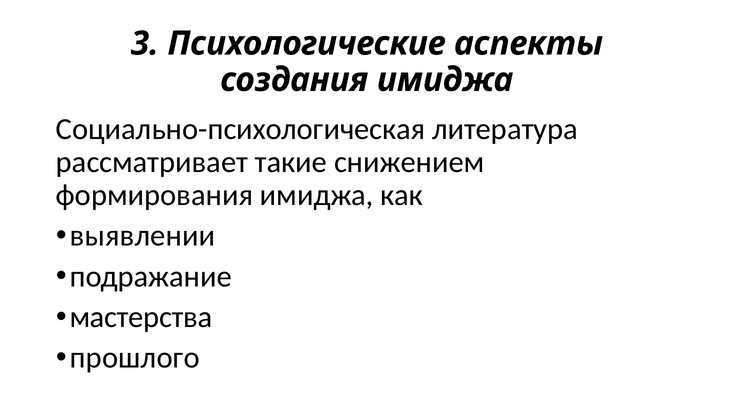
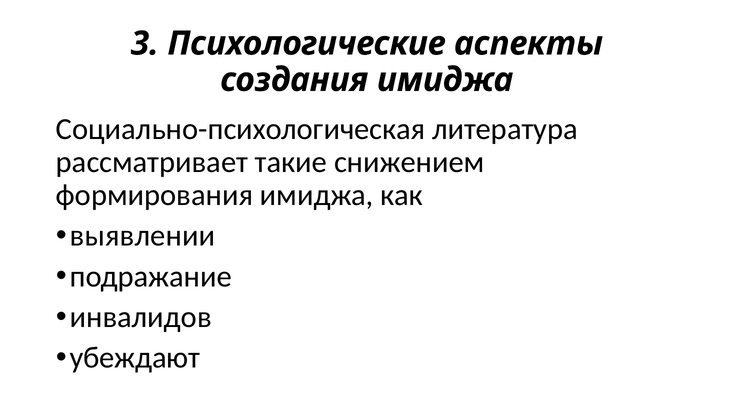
мастерства: мастерства -> инвалидов (141, 317)
прошлого: прошлого -> убеждают (135, 358)
